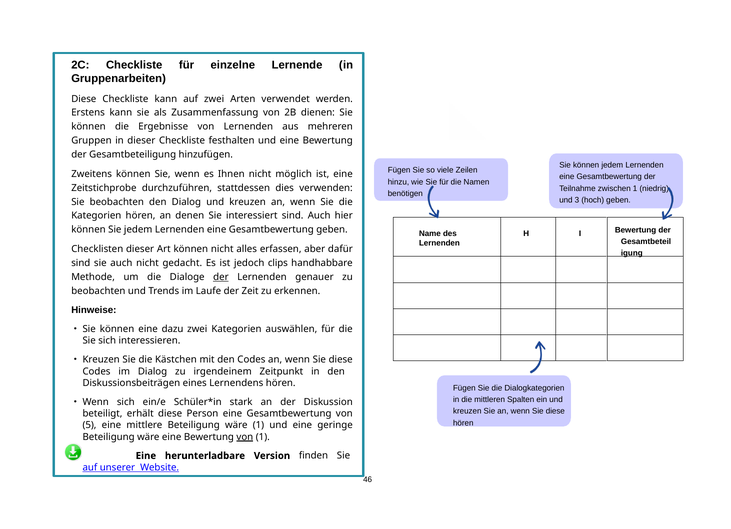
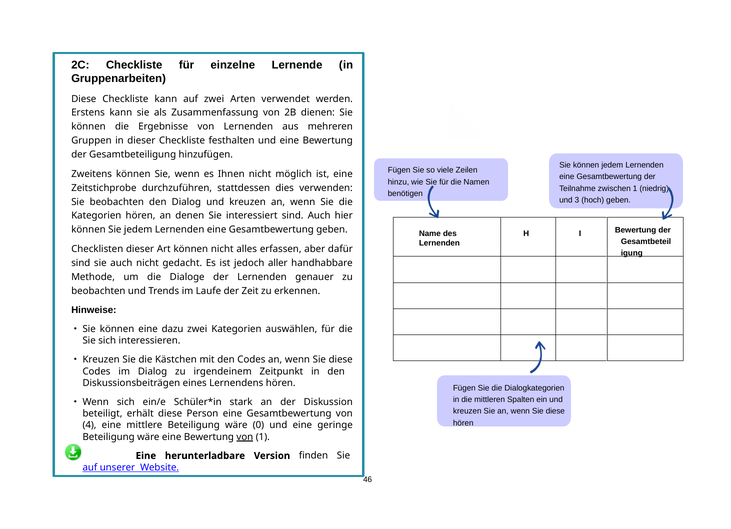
clips: clips -> aller (278, 263)
der underline: present -> none (221, 277)
5: 5 -> 4 (89, 425)
wäre 1: 1 -> 0 (258, 425)
